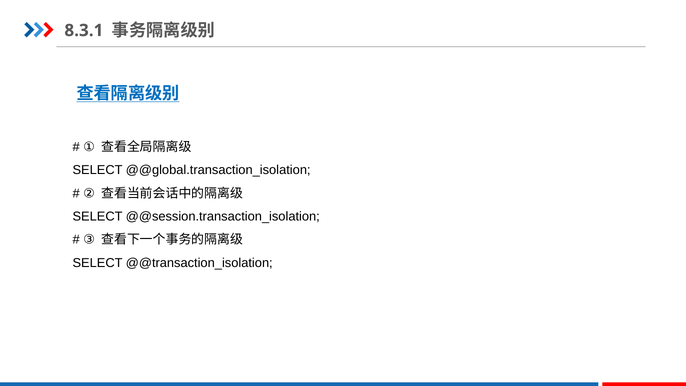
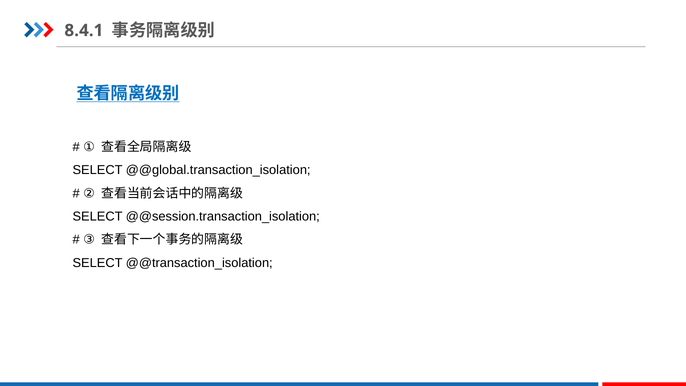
8.3.1: 8.3.1 -> 8.4.1 (84, 30)
